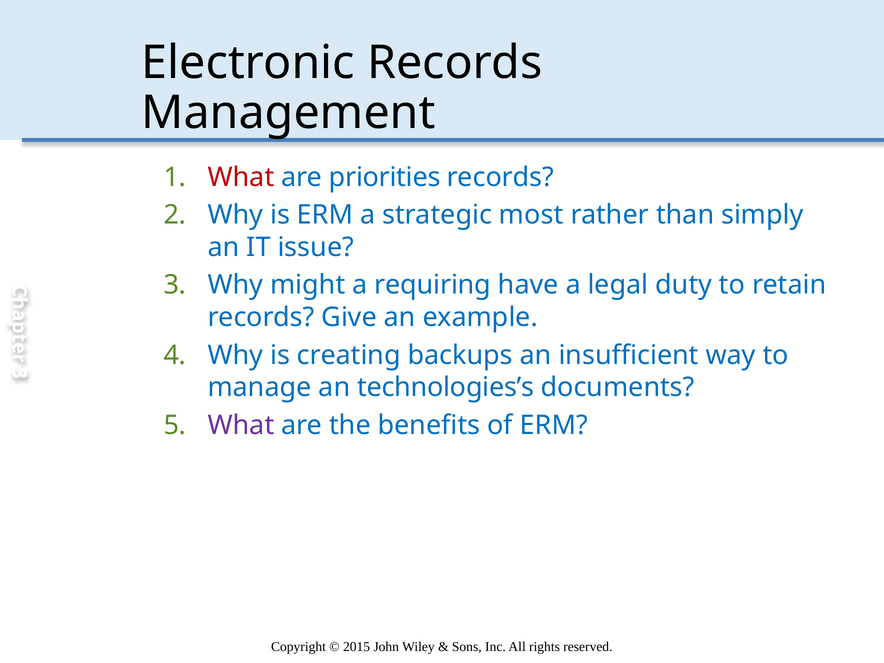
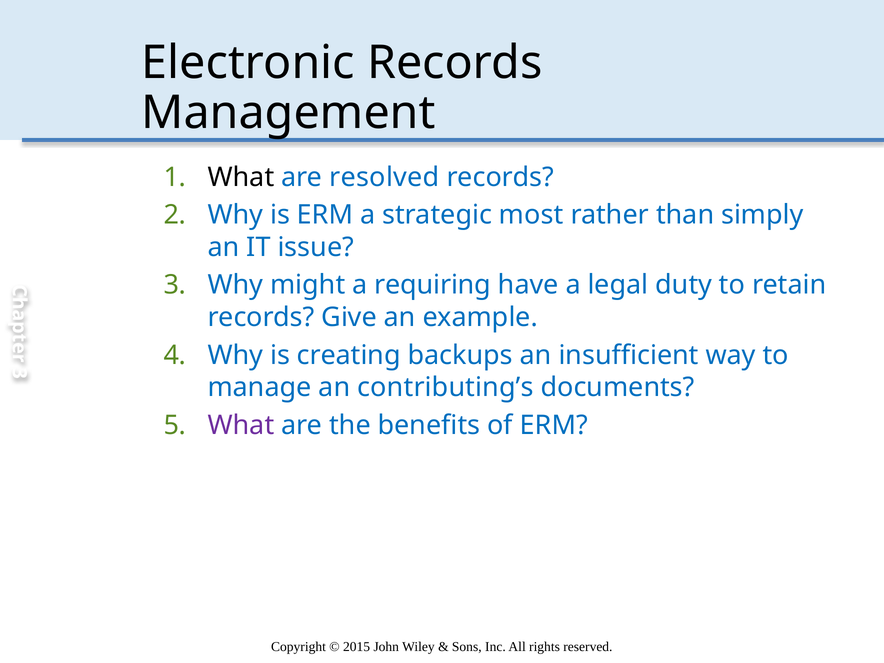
What colour: red -> black (241, 177)
priorities: priorities -> resolved (384, 177)
technologies’s: technologies’s -> contributing’s (445, 388)
